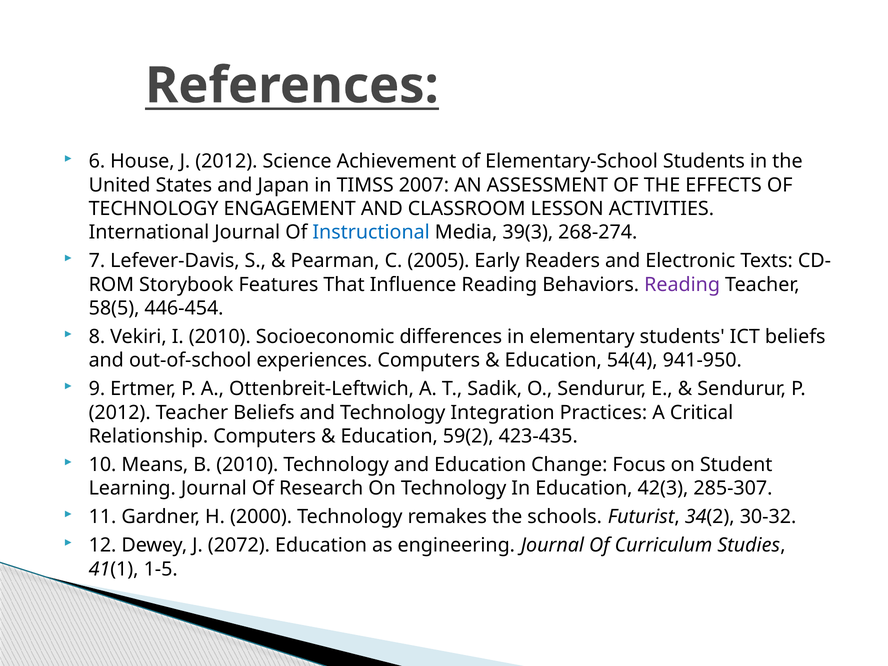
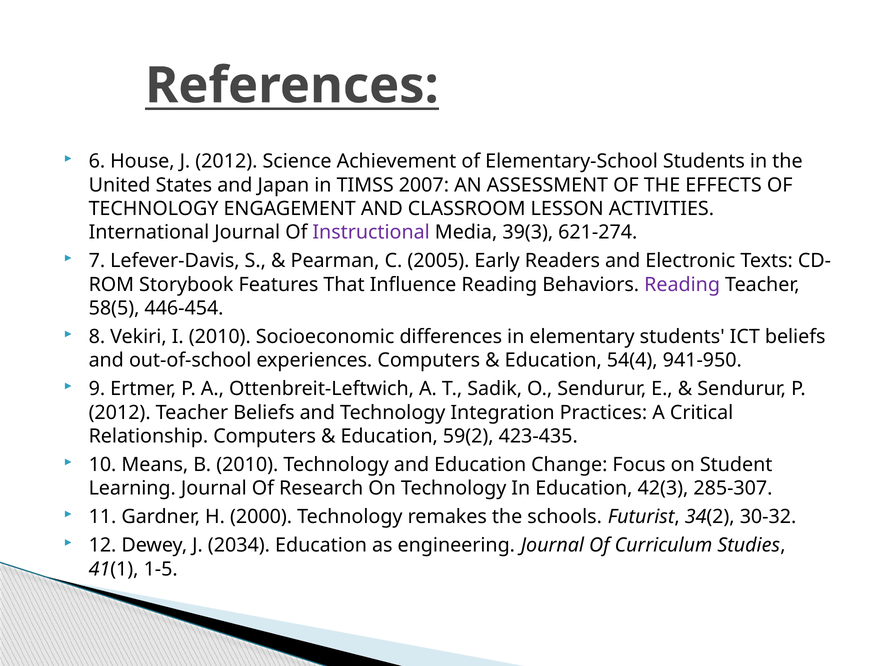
Instructional colour: blue -> purple (371, 232)
268-274: 268-274 -> 621-274 (598, 232)
2072: 2072 -> 2034 (239, 545)
